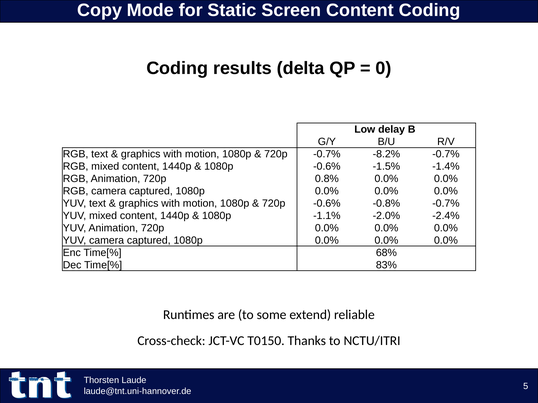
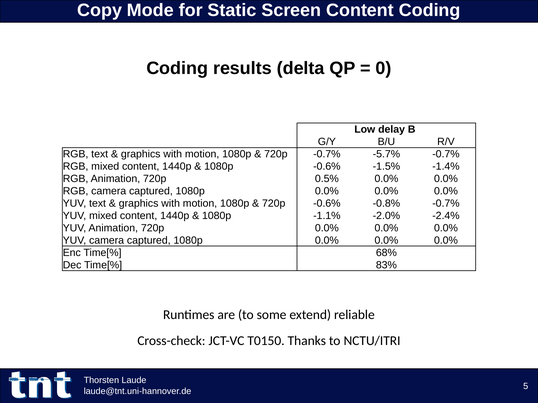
-8.2%: -8.2% -> -5.7% (386, 154)
0.8%: 0.8% -> 0.5% (327, 179)
